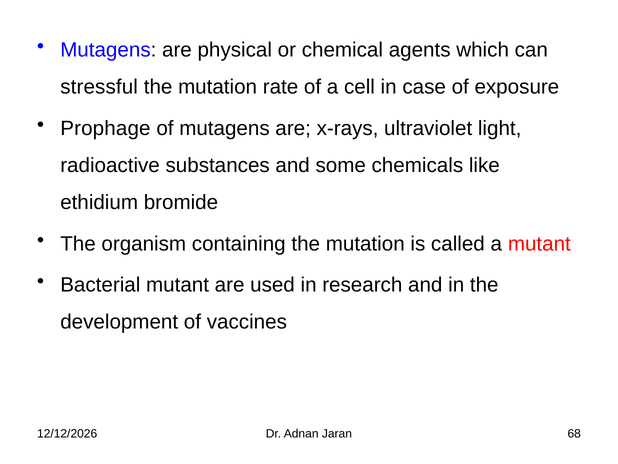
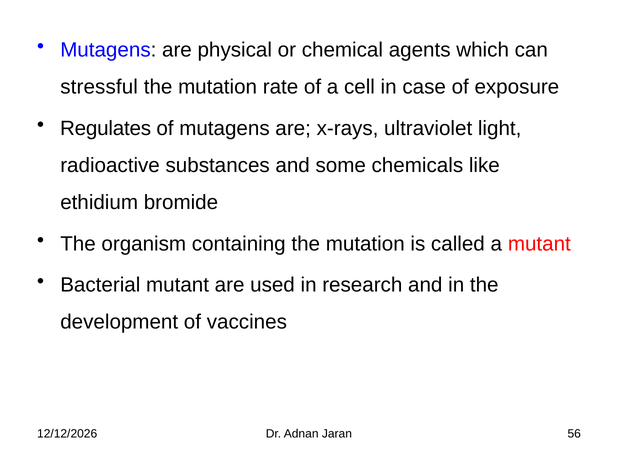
Prophage: Prophage -> Regulates (106, 128)
68: 68 -> 56 (574, 433)
